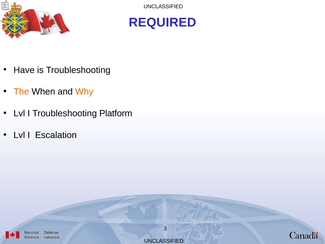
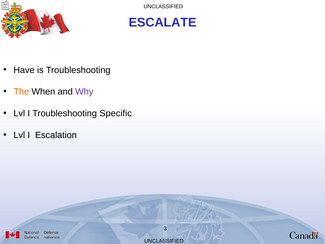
REQUIRED: REQUIRED -> ESCALATE (163, 22)
Why colour: orange -> purple (84, 92)
Platform: Platform -> Specific (116, 113)
